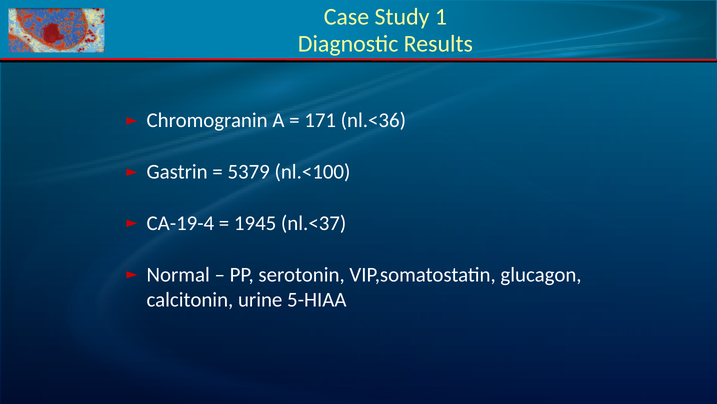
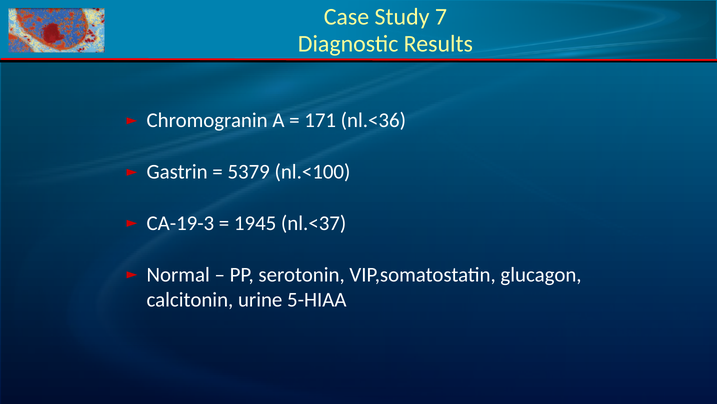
1: 1 -> 7 (441, 17)
CA-19-4: CA-19-4 -> CA-19-3 (180, 223)
